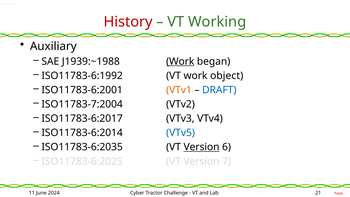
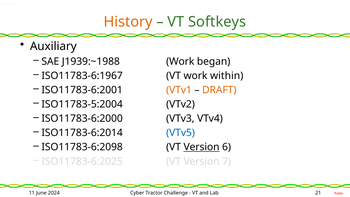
History colour: red -> orange (128, 22)
Working: Working -> Softkeys (217, 22)
Work underline: present -> none (180, 61)
ISO11783-6:1992: ISO11783-6:1992 -> ISO11783-6:1967 (82, 76)
object: object -> within (227, 76)
DRAFT colour: blue -> orange (219, 90)
ISO11783-7:2004: ISO11783-7:2004 -> ISO11783-5:2004 (82, 104)
ISO11783-6:2017: ISO11783-6:2017 -> ISO11783-6:2000 (82, 118)
ISO11783-6:2035: ISO11783-6:2035 -> ISO11783-6:2098 (82, 147)
